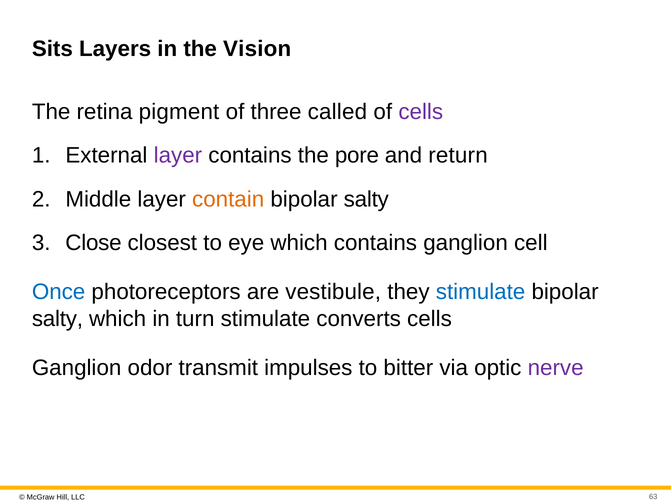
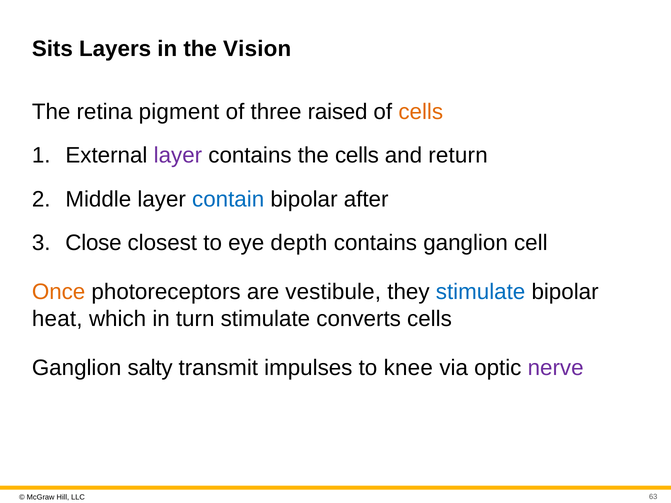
called: called -> raised (338, 112)
cells colour: purple -> orange (421, 112)
the pore: pore -> cells (357, 156)
contain colour: orange -> blue (228, 199)
salty: salty -> after (366, 199)
eye which: which -> depth (299, 243)
Once colour: blue -> orange (59, 292)
salty: salty -> heat (57, 319)
odor: odor -> salty (150, 368)
bitter: bitter -> knee (408, 368)
